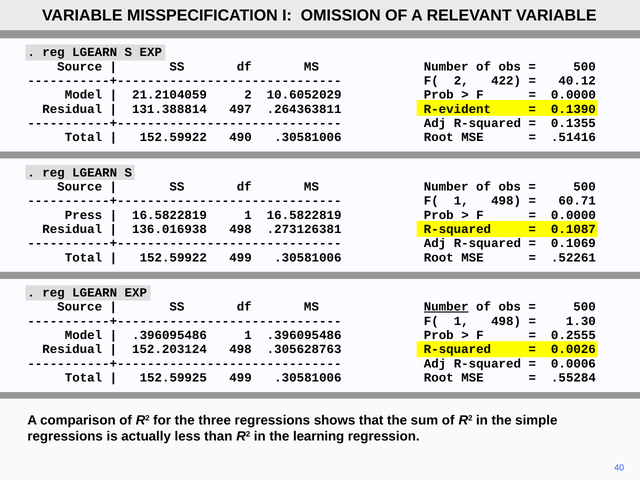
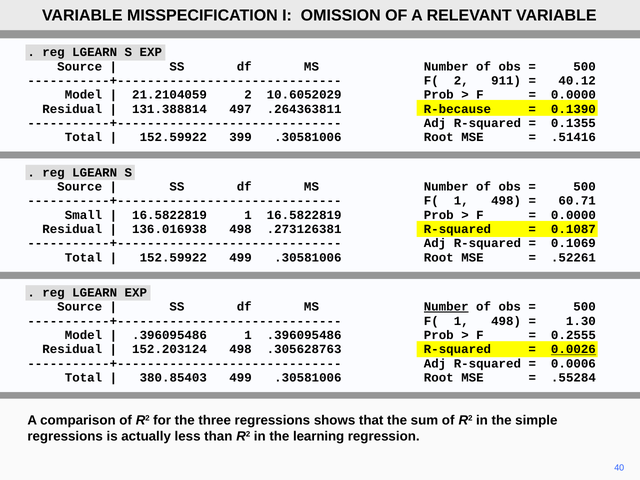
422: 422 -> 911 (506, 81)
R-evident: R-evident -> R-because (457, 109)
490: 490 -> 399 (241, 137)
Press: Press -> Small (83, 215)
0.0026 underline: none -> present (573, 349)
152.59925: 152.59925 -> 380.85403 (173, 378)
